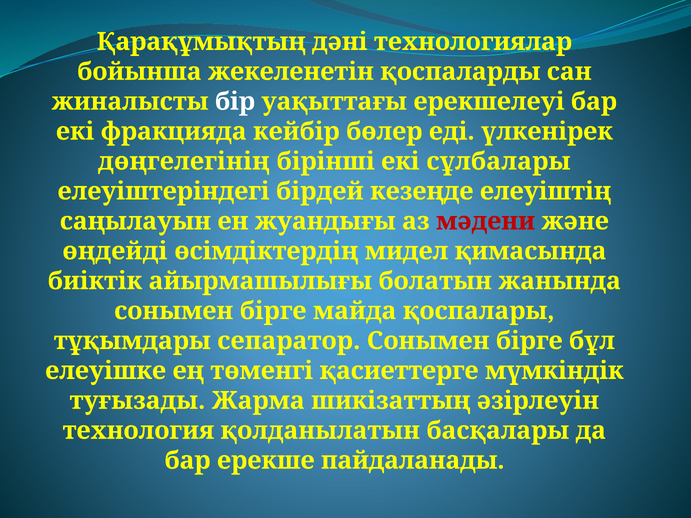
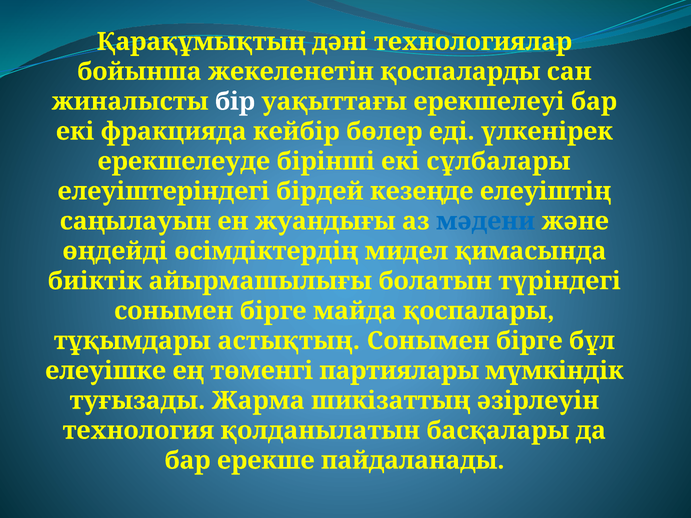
дөңгелегiнiң: дөңгелегiнiң -> ерекшелеуде (184, 161)
мәдени colour: red -> blue (486, 221)
жанында: жанында -> түрiндегi (560, 281)
сепаратор: сепаратор -> астықтың (289, 341)
қасиеттерге: қасиеттерге -> партиялары (399, 371)
